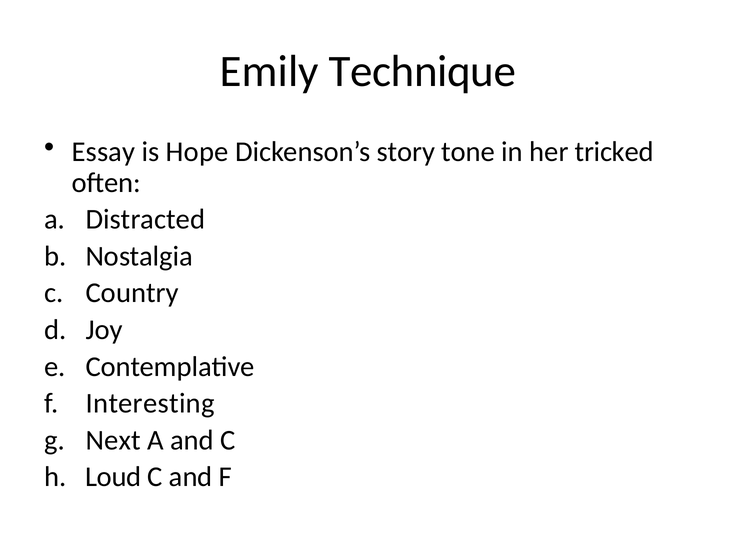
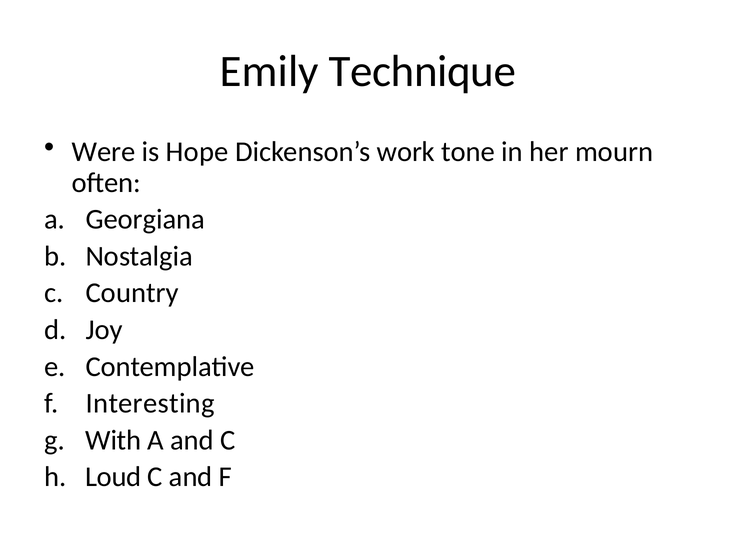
Essay: Essay -> Were (104, 152)
story: story -> work (406, 152)
tricked: tricked -> mourn (614, 152)
Distracted: Distracted -> Georgiana (145, 219)
Next: Next -> With (113, 440)
